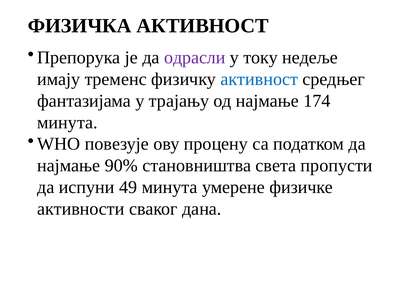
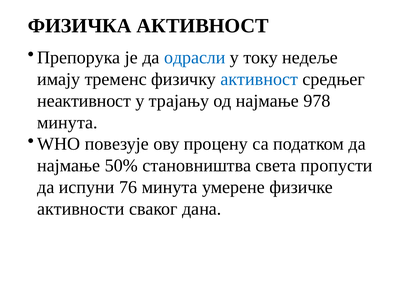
одрасли colour: purple -> blue (195, 58)
фантазијама: фантазијама -> неактивност (84, 101)
174: 174 -> 978 (317, 101)
90%: 90% -> 50% (121, 166)
49: 49 -> 76 (128, 188)
